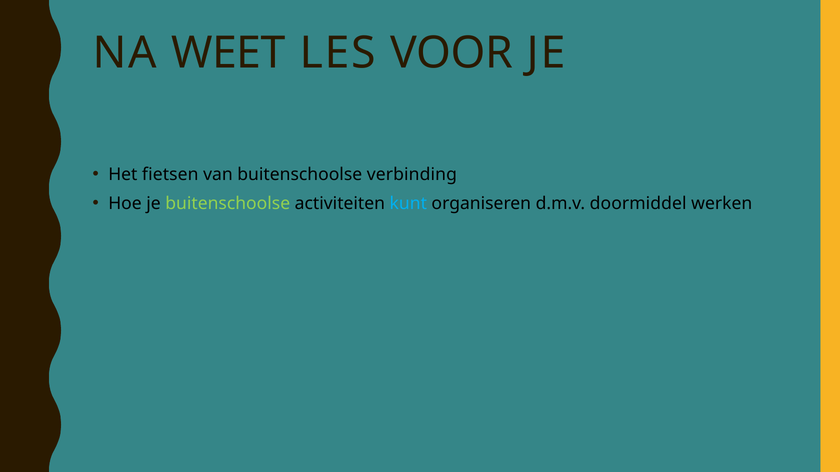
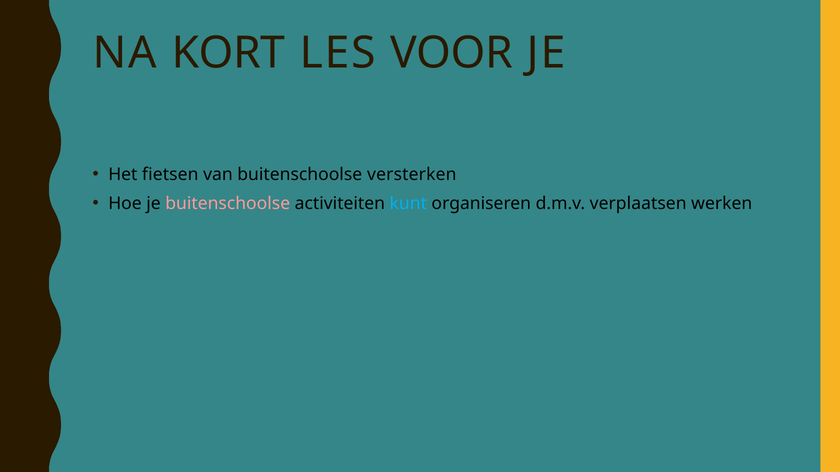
WEET: WEET -> KORT (228, 53)
verbinding: verbinding -> versterken (412, 174)
buitenschoolse colour: light green -> pink (228, 204)
doormiddel: doormiddel -> verplaatsen (638, 204)
